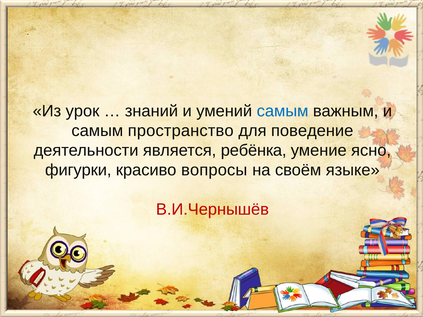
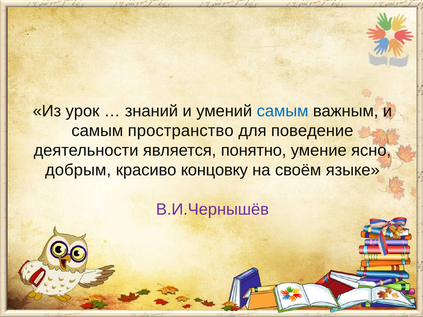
ребёнка: ребёнка -> понятно (254, 150)
фигурки: фигурки -> добрым (78, 170)
вопросы: вопросы -> концовку (214, 170)
В.И.Чернышёв colour: red -> purple (212, 210)
